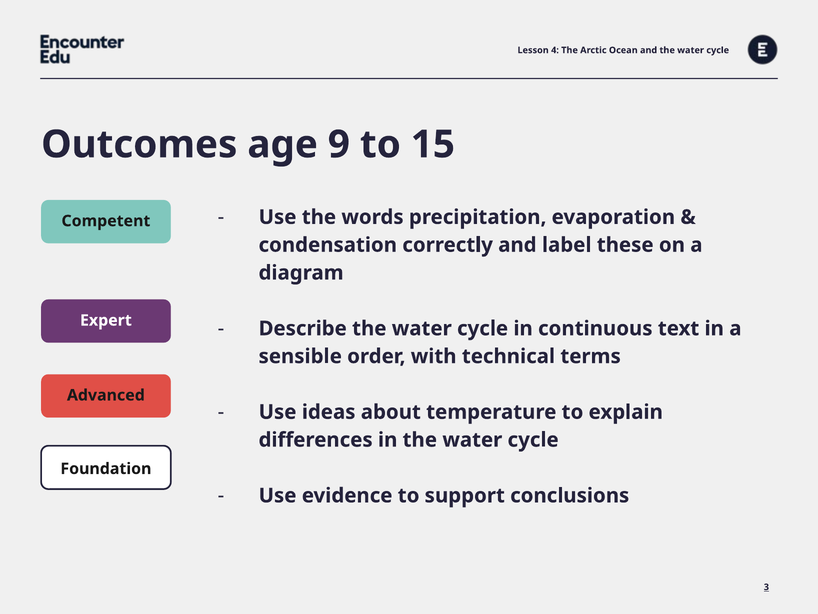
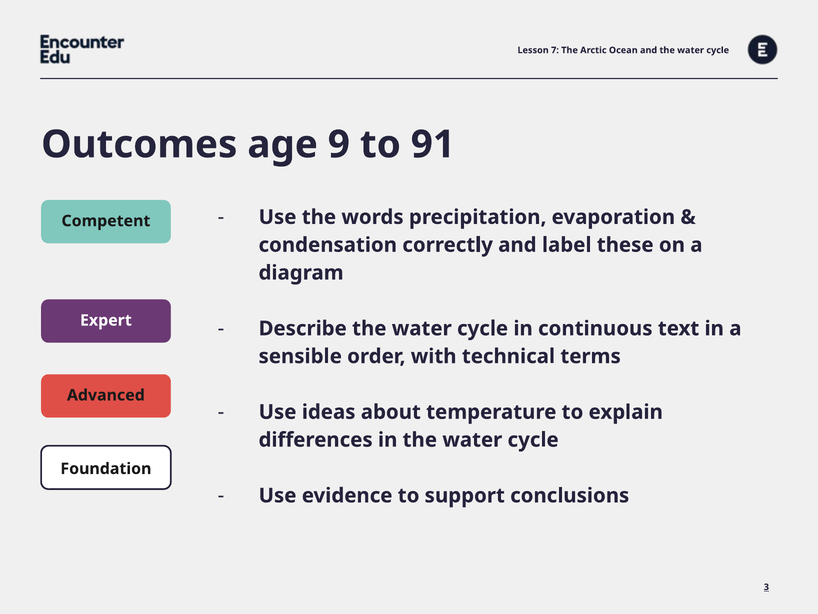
4: 4 -> 7 (555, 50)
15: 15 -> 91 (433, 144)
